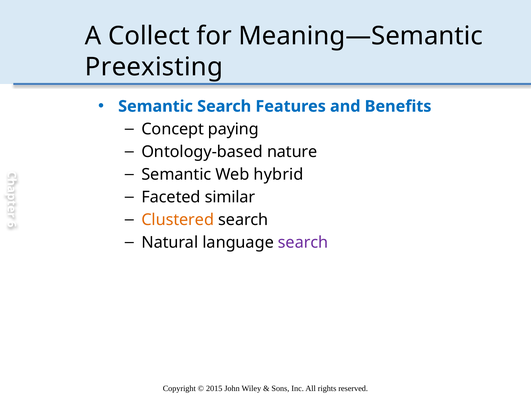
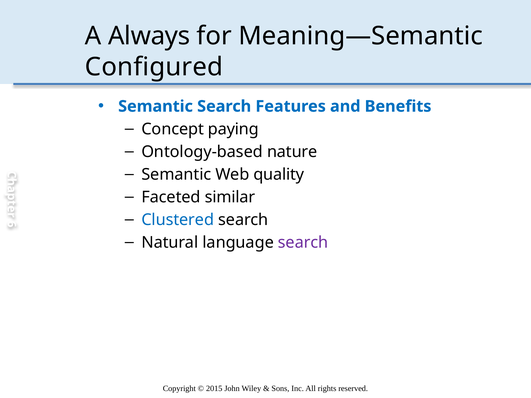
Collect: Collect -> Always (149, 36)
Preexisting: Preexisting -> Configured (154, 67)
hybrid: hybrid -> quality (279, 174)
Clustered colour: orange -> blue (178, 220)
